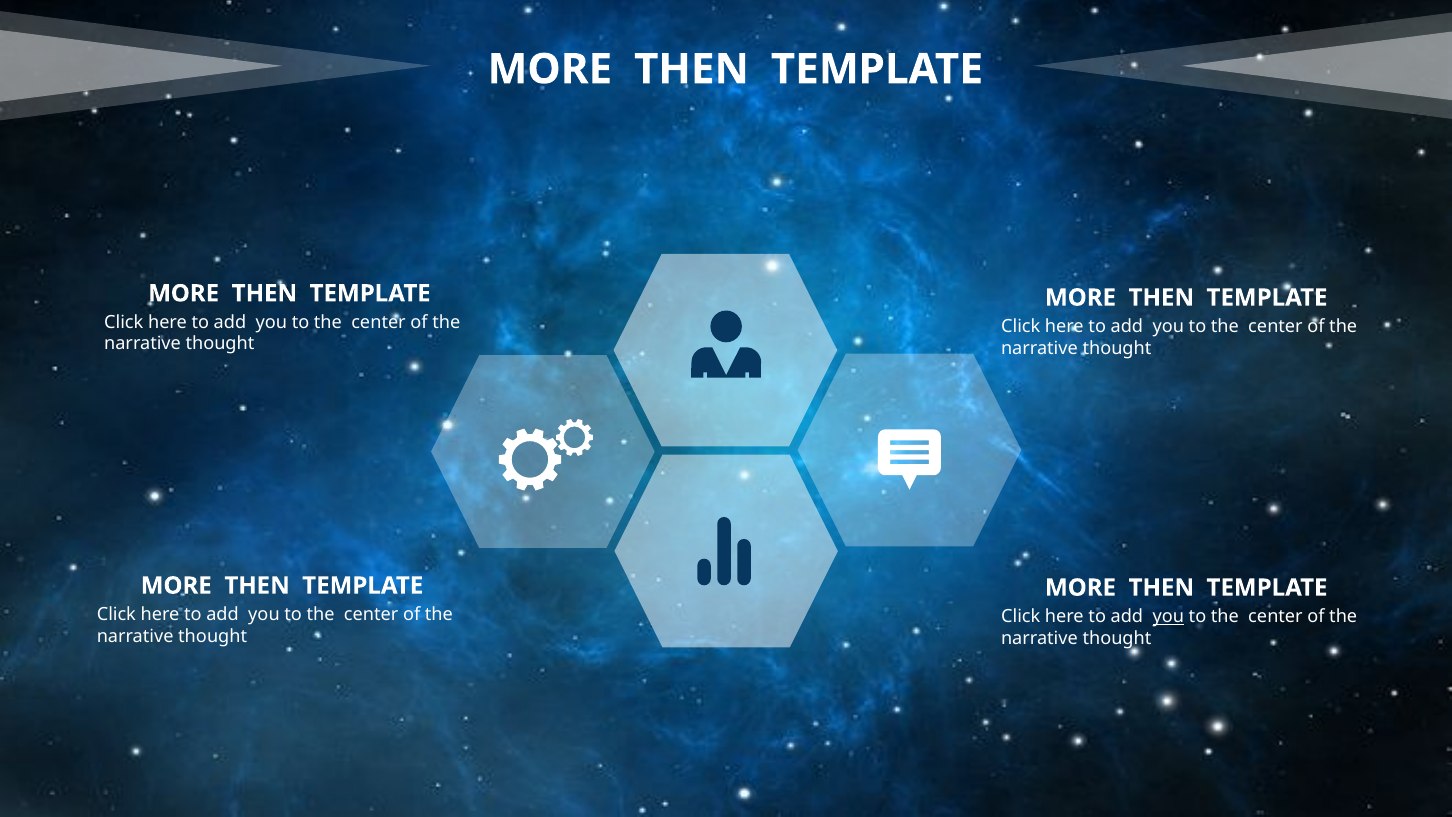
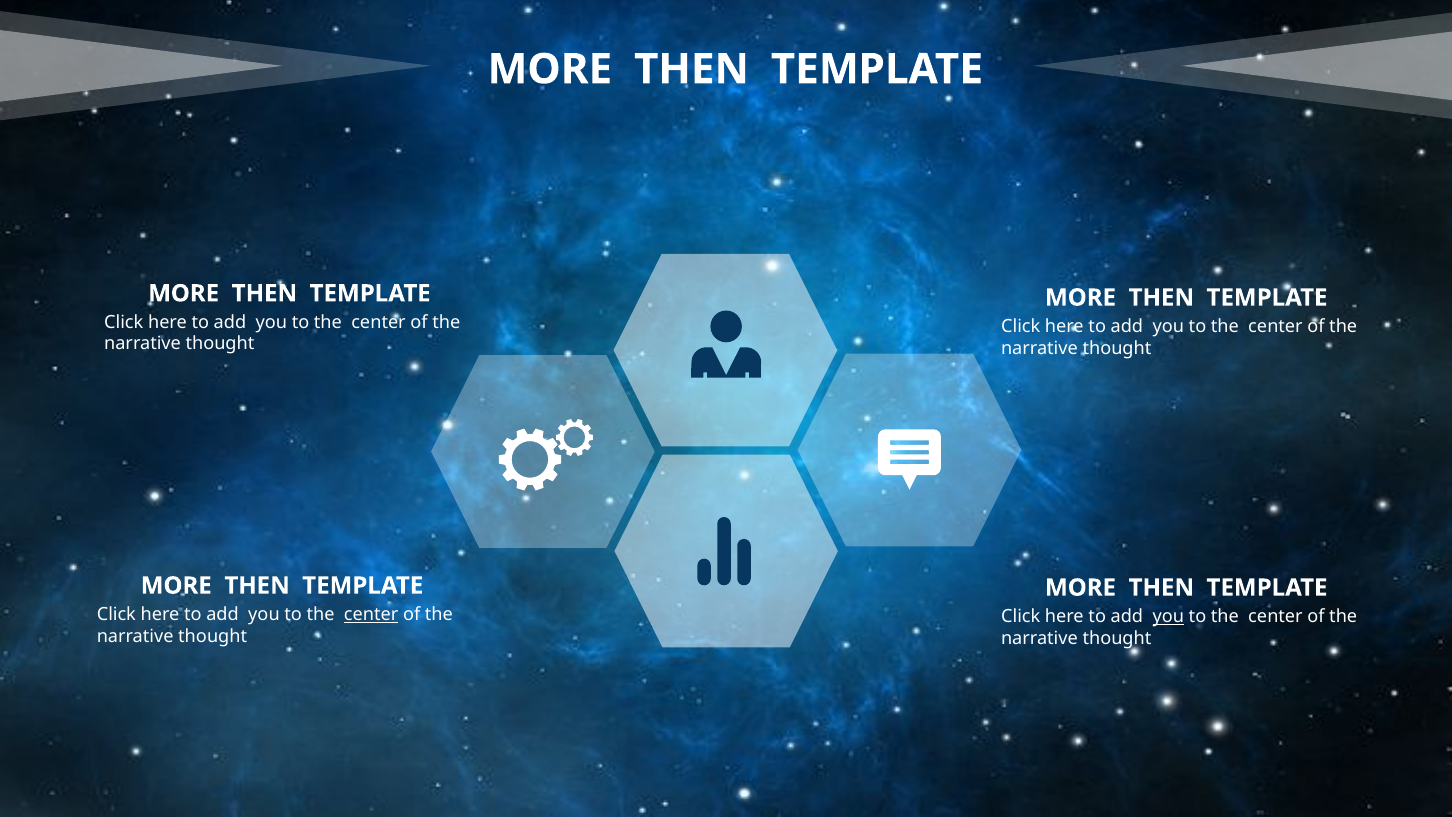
center underline: none -> present (371, 614)
